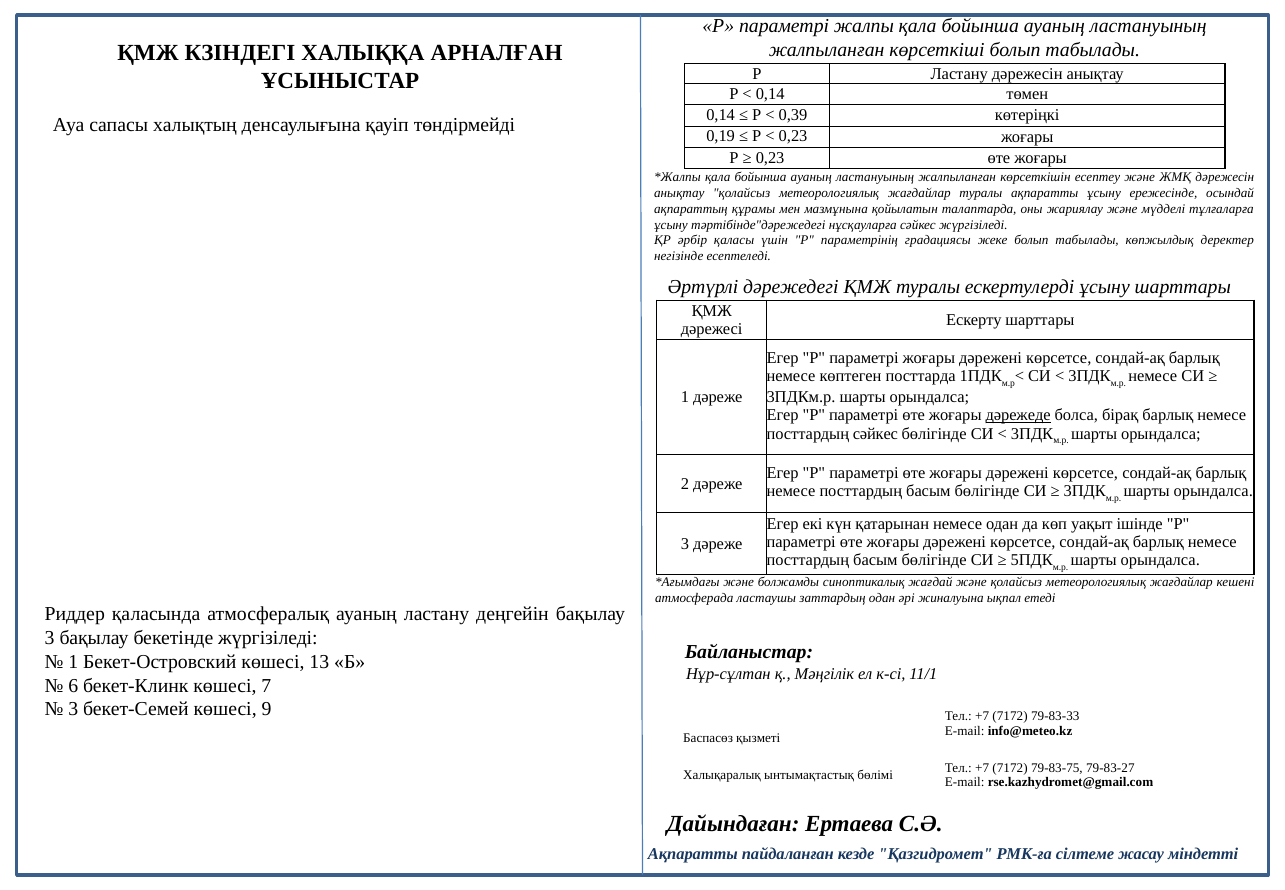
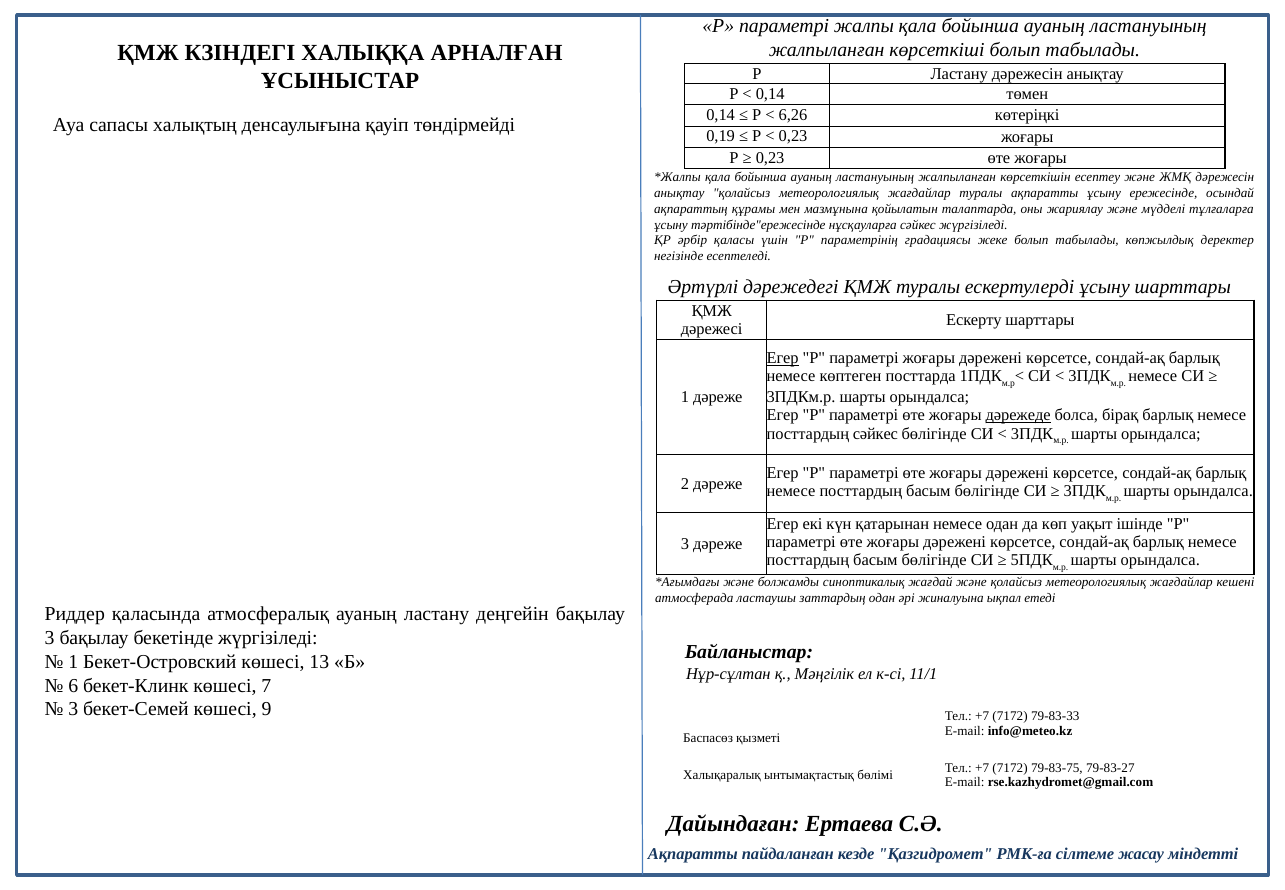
0,39: 0,39 -> 6,26 (793, 115)
тәртібінде"дәрежедегі: тәртібінде"дәрежедегі -> тәртібінде"ережесінде (758, 225)
Егер underline: none -> present (783, 358)
